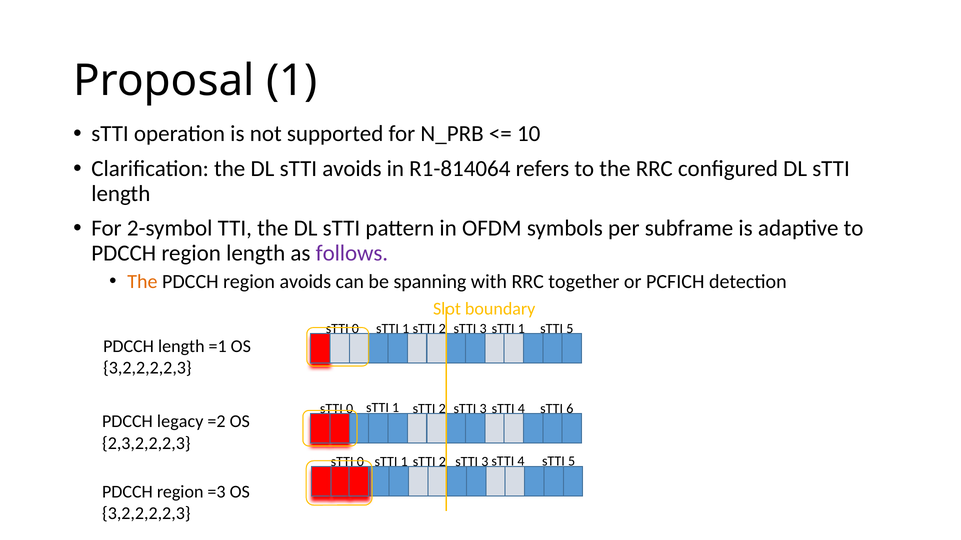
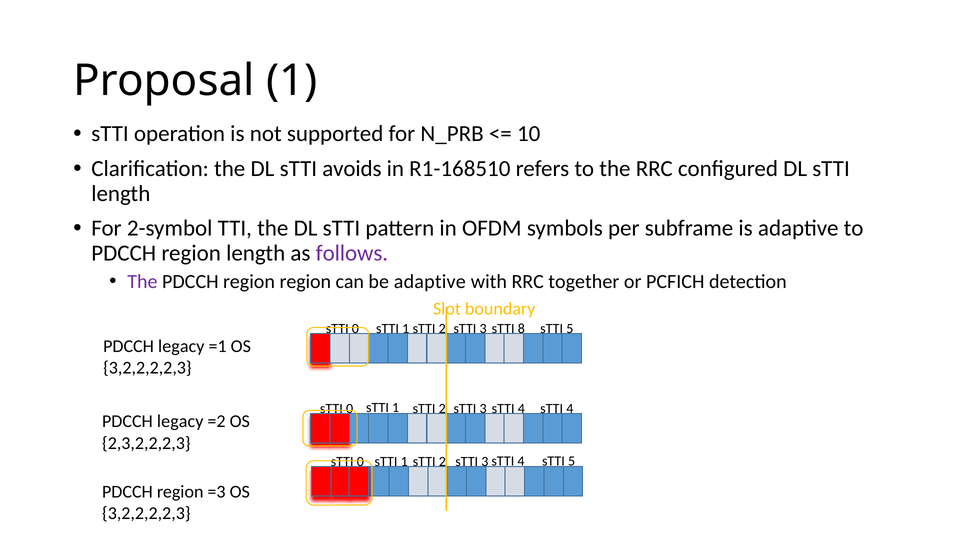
R1-814064: R1-814064 -> R1-168510 (460, 169)
The colour: orange -> purple (142, 282)
region avoids: avoids -> region (305, 282)
be spanning: spanning -> adaptive (430, 282)
3 sTTI 1: 1 -> 8 (521, 329)
length: length -> legacy (181, 347)
4 sTTI 6: 6 -> 4 (570, 409)
